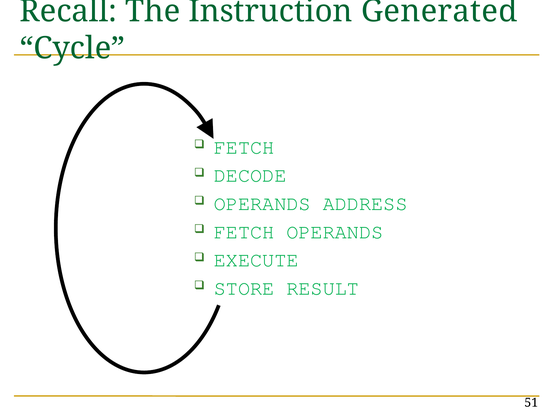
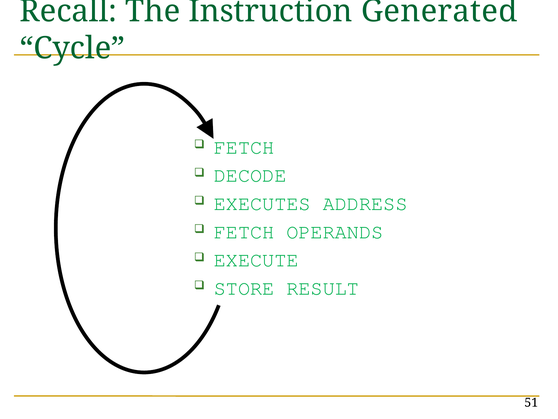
OPERANDS: OPERANDS -> EXECUTES (262, 203)
